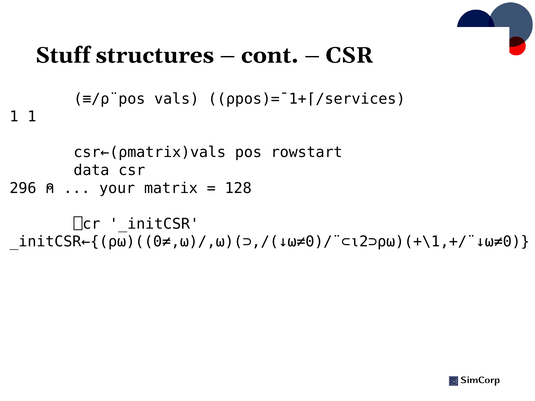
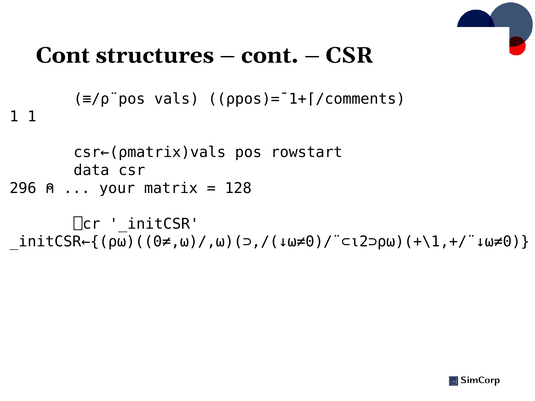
Stuff: Stuff -> Cont (63, 55)
⍴pos)=¯1+⌈/services: ⍴pos)=¯1+⌈/services -> ⍴pos)=¯1+⌈/comments (307, 99)
